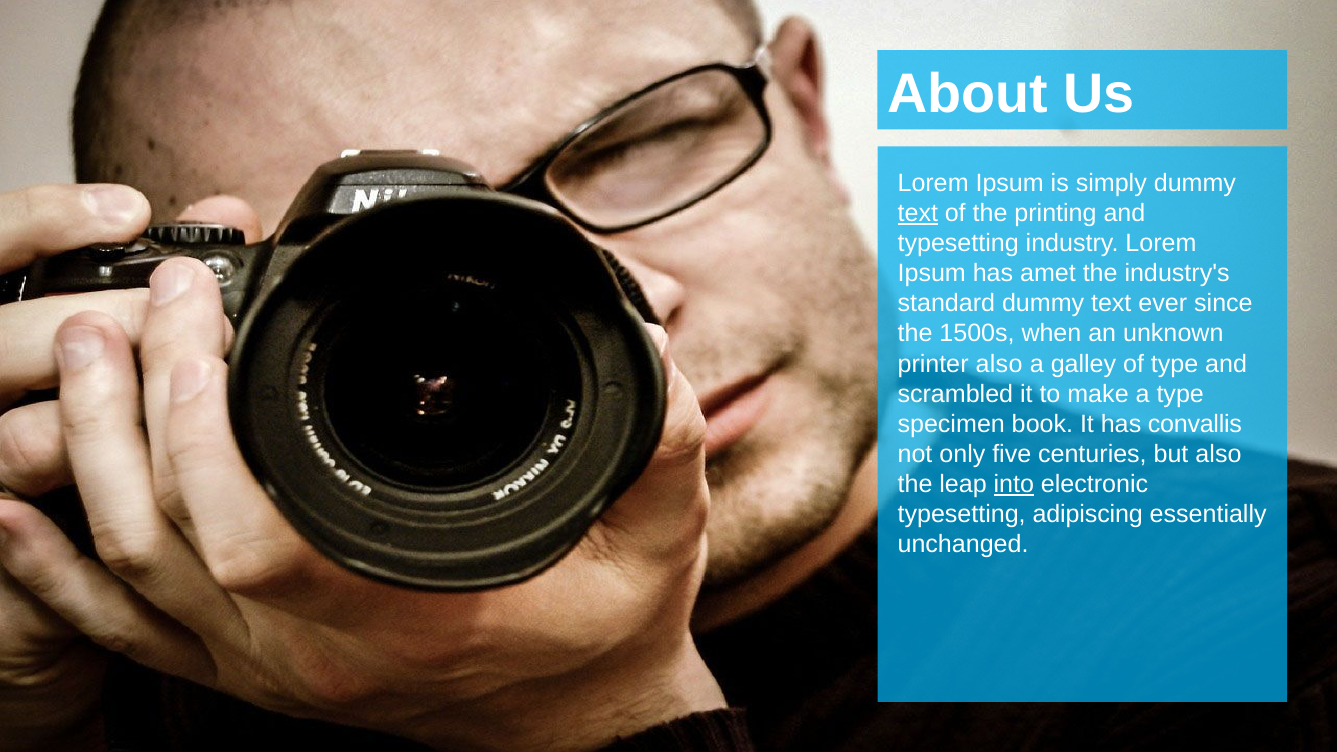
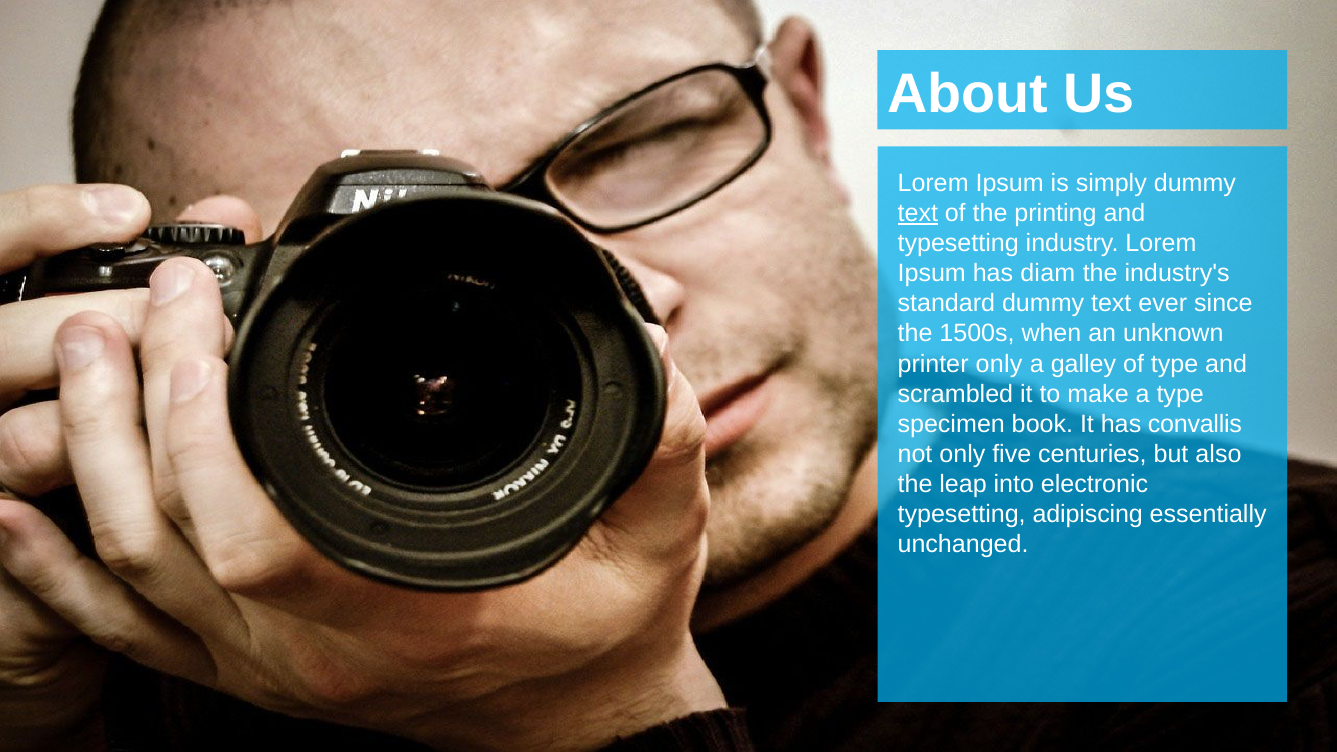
amet: amet -> diam (1048, 274)
printer also: also -> only (999, 364)
into underline: present -> none (1014, 484)
